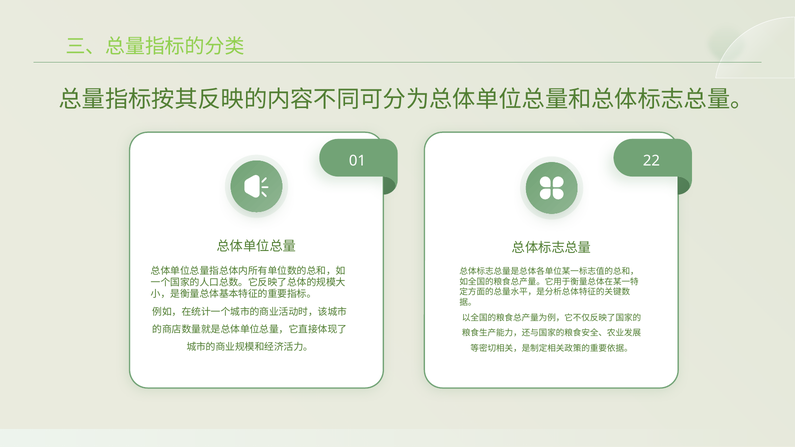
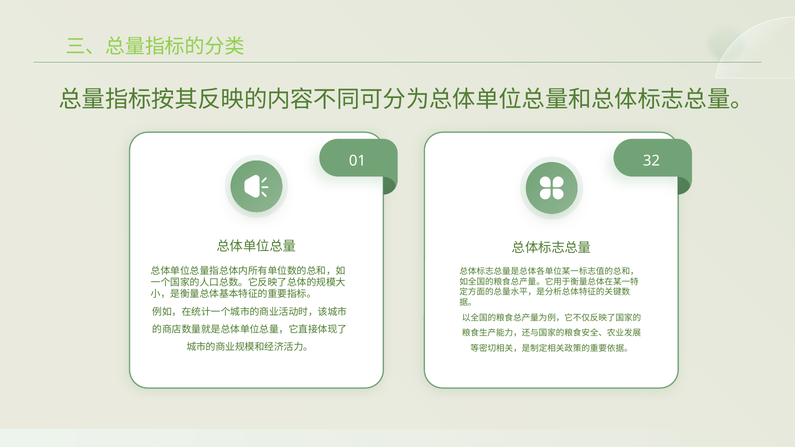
22: 22 -> 32 (651, 161)
